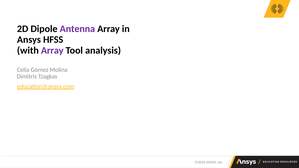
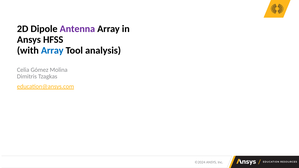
Array colour: purple -> blue (52, 50)
